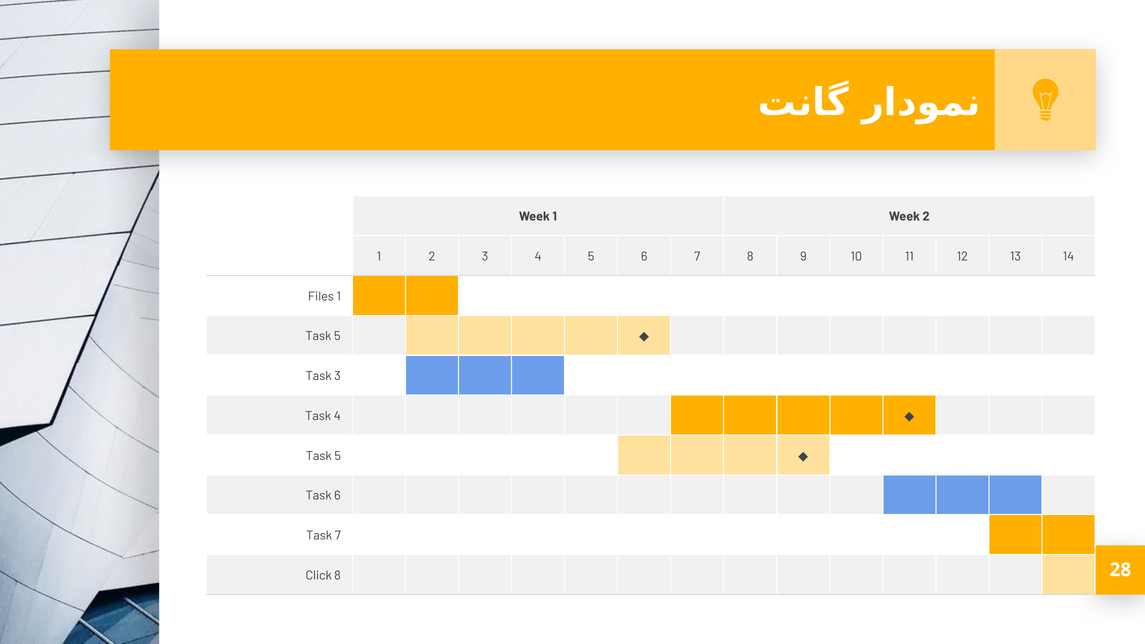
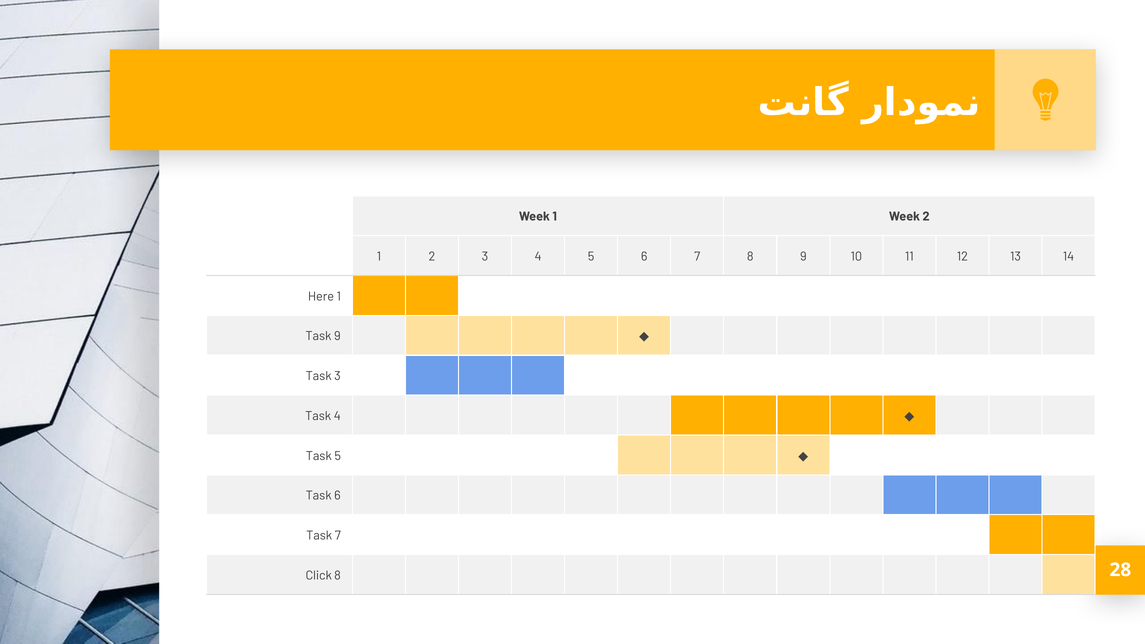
Files: Files -> Here (321, 296)
5: 5 -> 9 (337, 336)
